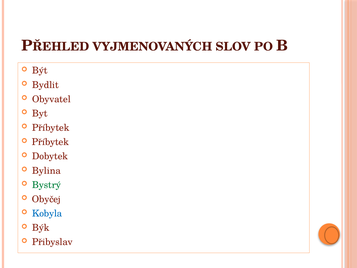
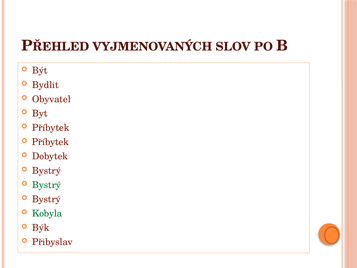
Bylina: Bylina -> Bystrý (46, 171)
Obyčej: Obyčej -> Bystrý (46, 199)
Kobyla colour: blue -> green (47, 213)
